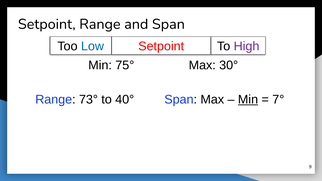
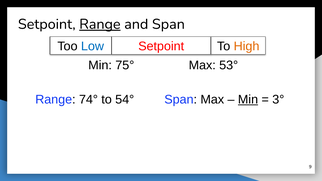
Range underline: none -> present (100, 24)
High colour: purple -> orange (247, 46)
30°: 30° -> 53° (229, 65)
73°: 73° -> 74° (88, 100)
40°: 40° -> 54° (125, 100)
7°: 7° -> 3° (278, 100)
